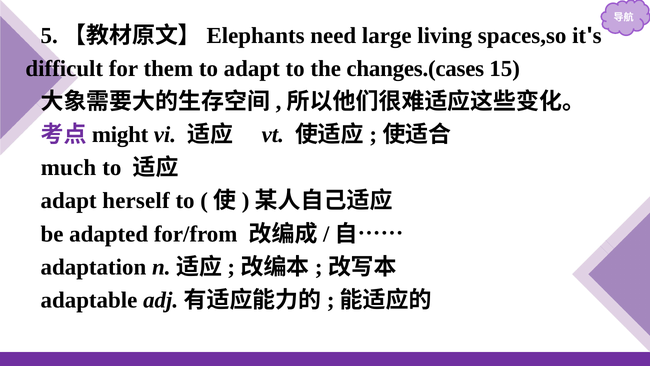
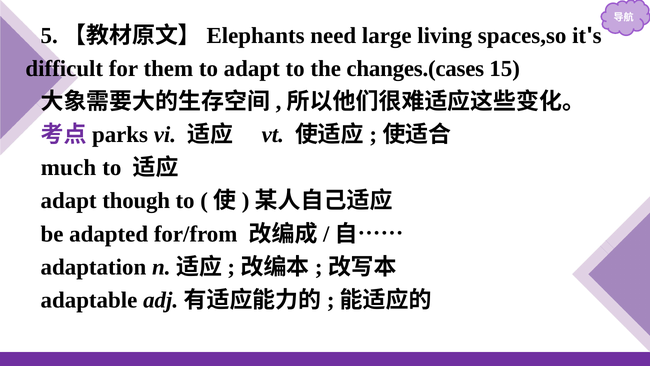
might: might -> parks (120, 135)
herself: herself -> though (136, 201)
